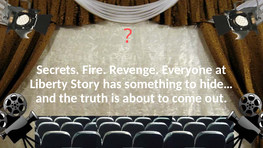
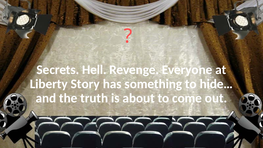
Fire: Fire -> Hell (94, 70)
